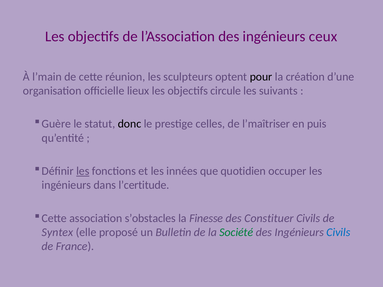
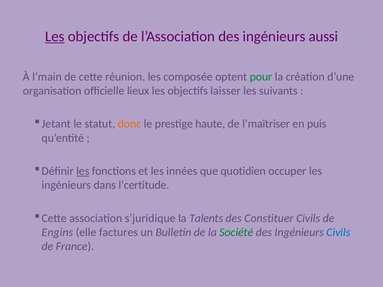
Les underline: none -> present (55, 36)
ceux: ceux -> aussi (323, 36)
sculpteurs: sculpteurs -> composée (188, 77)
pour colour: black -> green (261, 77)
circule: circule -> laisser (226, 91)
Guère: Guère -> Jetant (56, 124)
donc colour: black -> orange (129, 124)
celles: celles -> haute (210, 124)
s’obstacles: s’obstacles -> s’juridique (150, 218)
Finesse: Finesse -> Talents (206, 218)
Syntex: Syntex -> Engins (57, 232)
proposé: proposé -> factures (118, 232)
